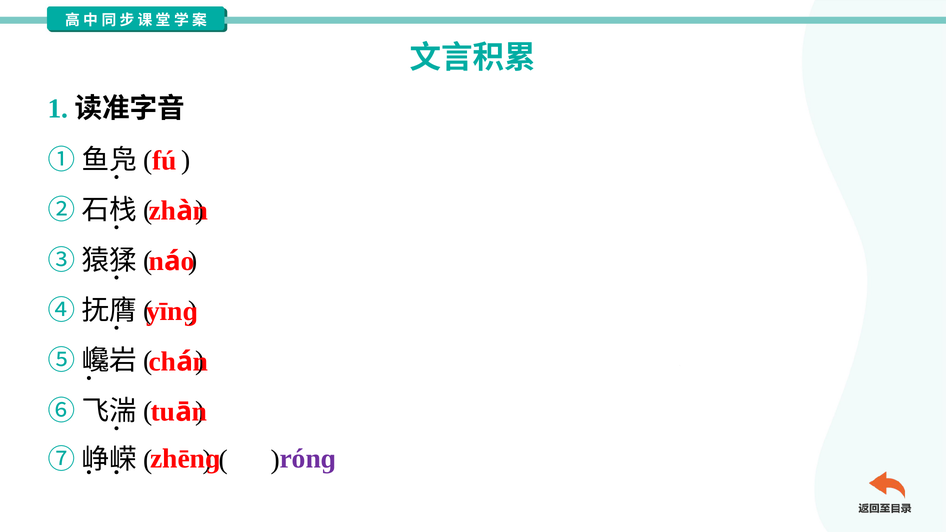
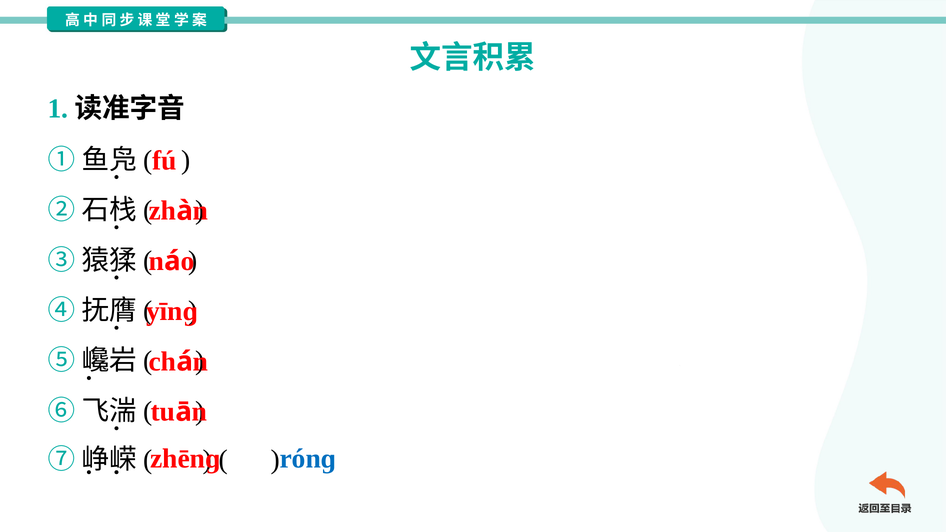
rónɡ colour: purple -> blue (308, 459)
